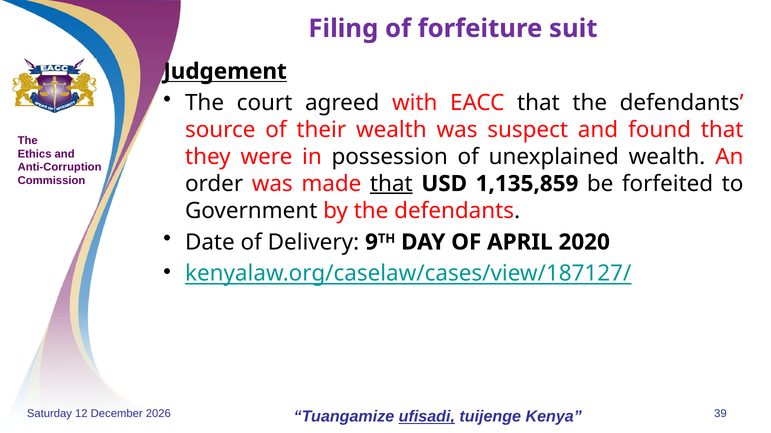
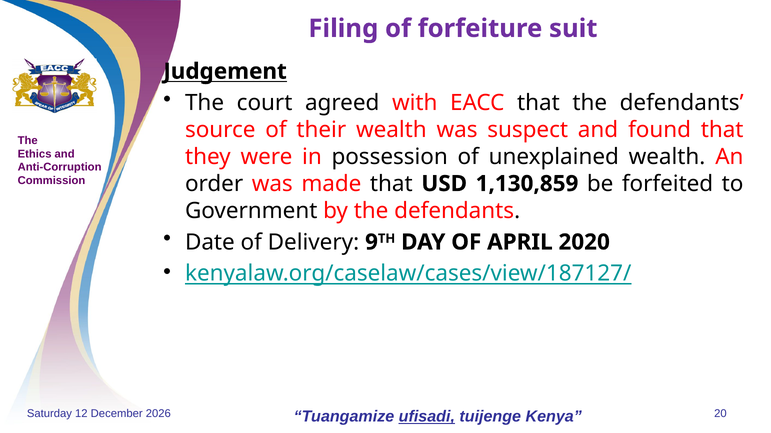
that underline: present -> none (391, 184)
1,135,859: 1,135,859 -> 1,130,859 (527, 184)
39: 39 -> 20 (720, 414)
